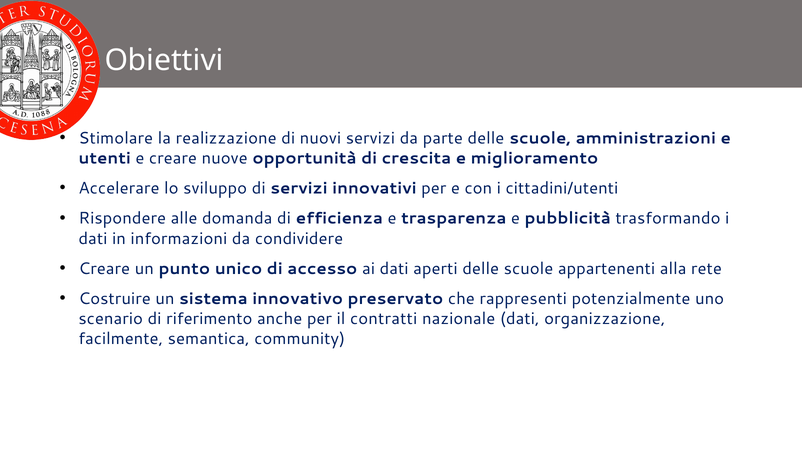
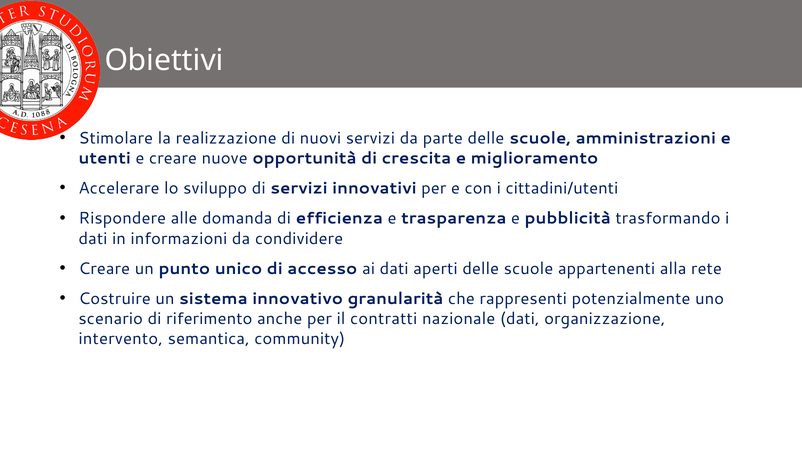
preservato: preservato -> granularità (395, 299)
facilmente: facilmente -> intervento (121, 339)
